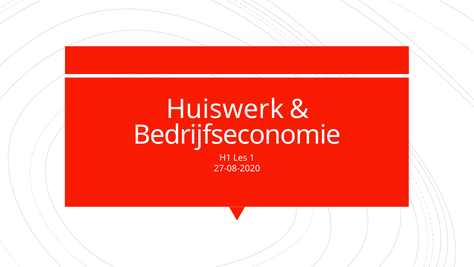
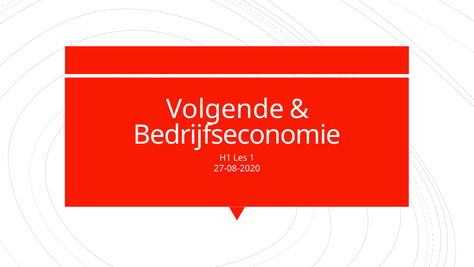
Huiswerk: Huiswerk -> Volgende (225, 109)
